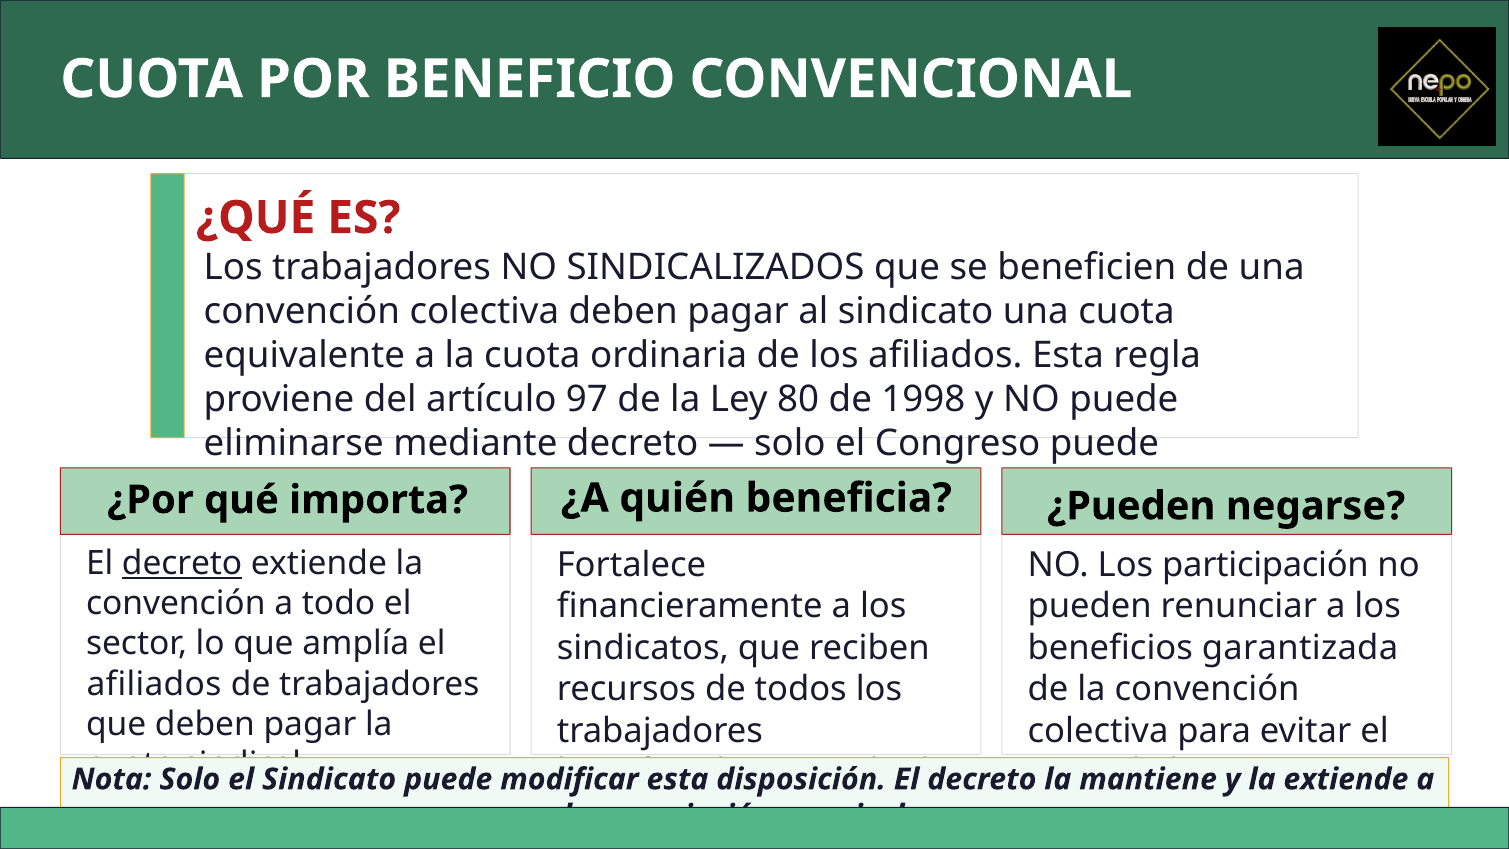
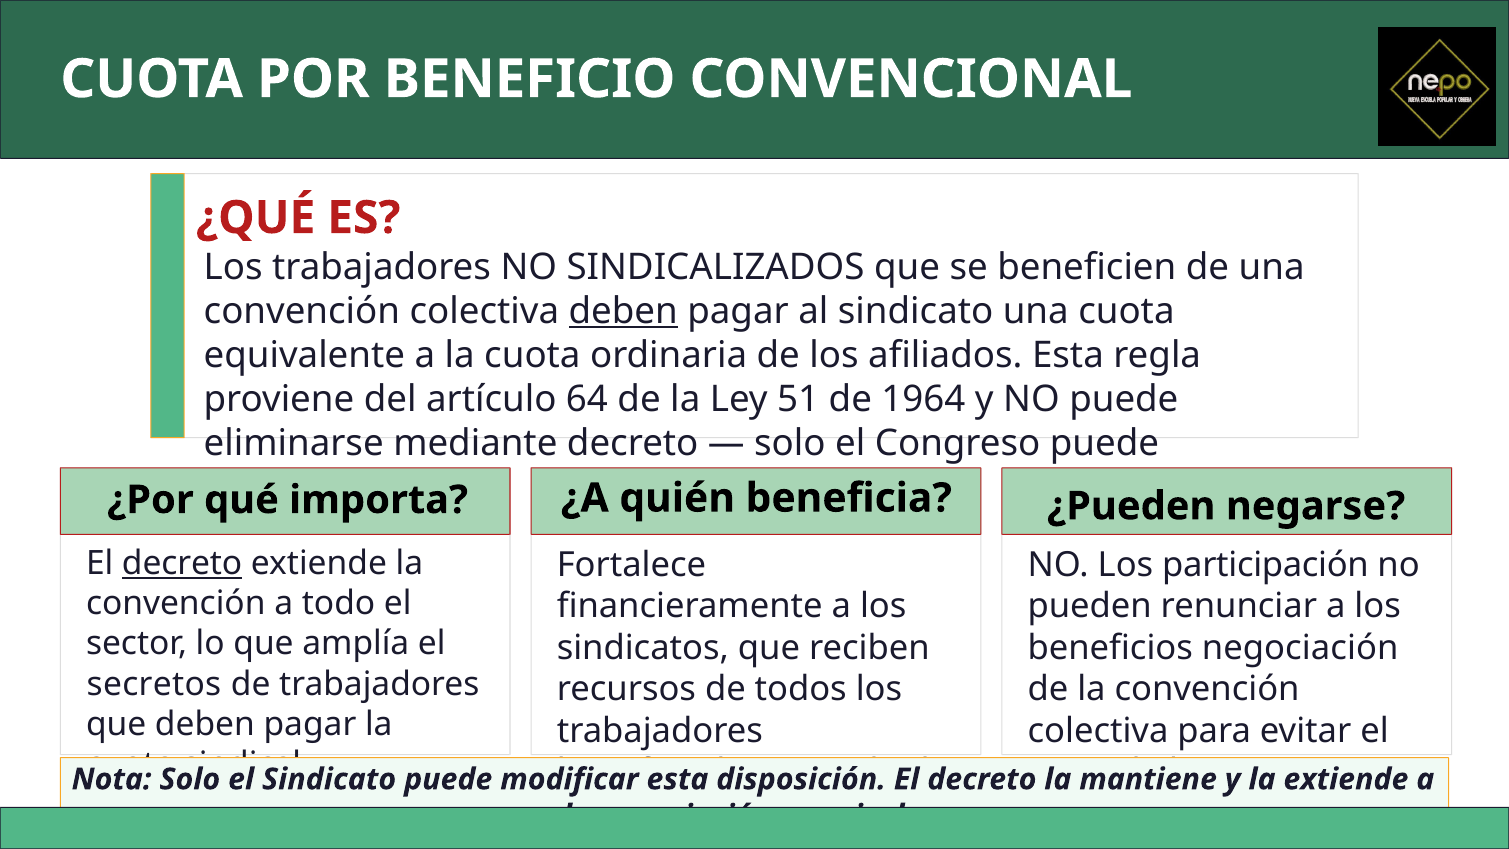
deben underline: none -> present (623, 311)
97: 97 -> 64 (587, 399)
80: 80 -> 51 (798, 399)
1998: 1998 -> 1964 (923, 399)
beneficios garantizada: garantizada -> negociación (1300, 648)
afiliados: afiliados -> secretos (154, 684)
